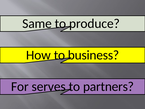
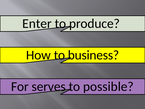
Same: Same -> Enter (37, 24)
partners: partners -> possible (108, 86)
